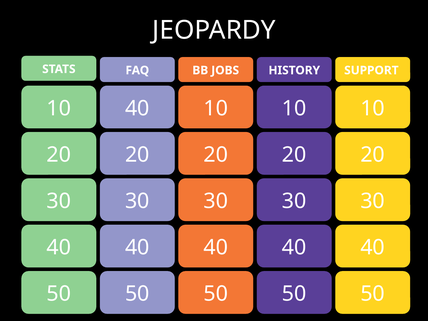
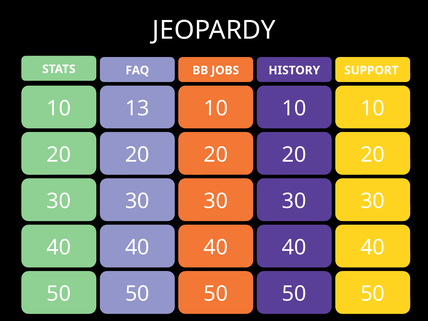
10 40: 40 -> 13 (137, 108)
